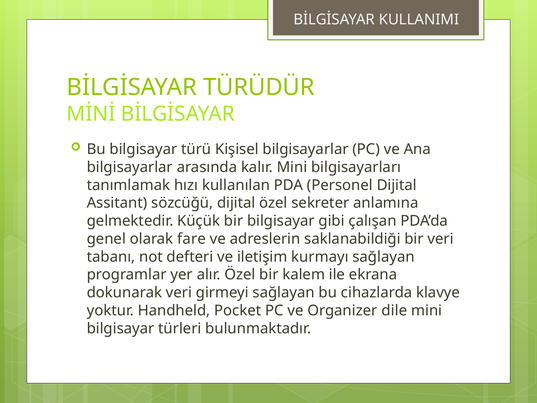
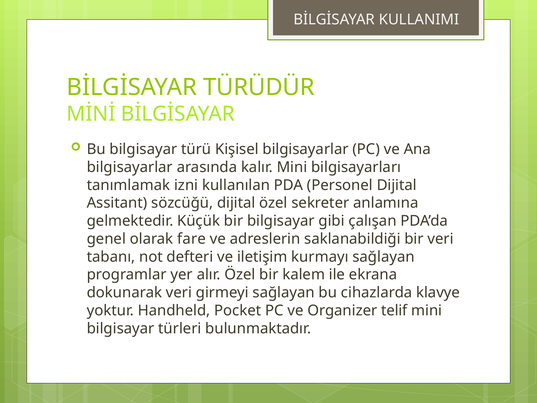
hızı: hızı -> izni (186, 185)
dile: dile -> telif (394, 310)
